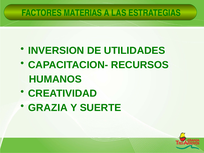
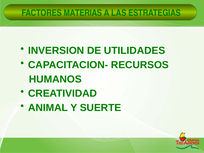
GRAZIA: GRAZIA -> ANIMAL (48, 108)
